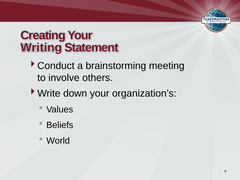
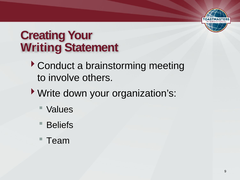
World: World -> Team (58, 141)
